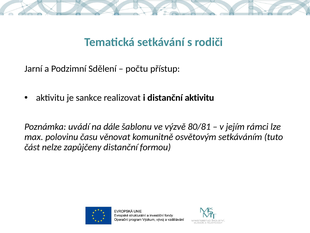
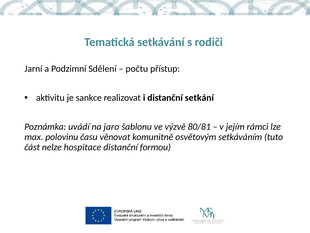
distanční aktivitu: aktivitu -> setkání (199, 98)
dále: dále -> jaro (111, 127)
zapůjčeny: zapůjčeny -> hospitace (83, 147)
